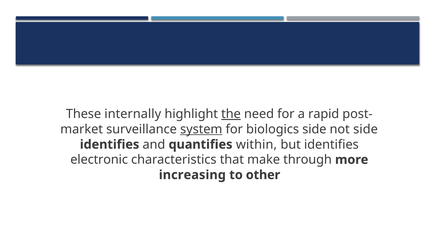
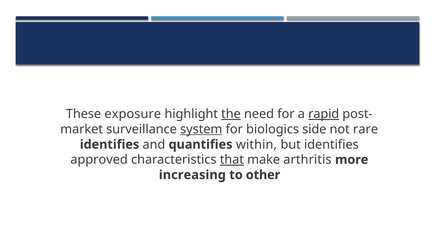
internally: internally -> exposure (133, 114)
rapid underline: none -> present (324, 114)
not side: side -> rare (366, 129)
electronic: electronic -> approved (99, 159)
that underline: none -> present (232, 159)
through: through -> arthritis (307, 159)
